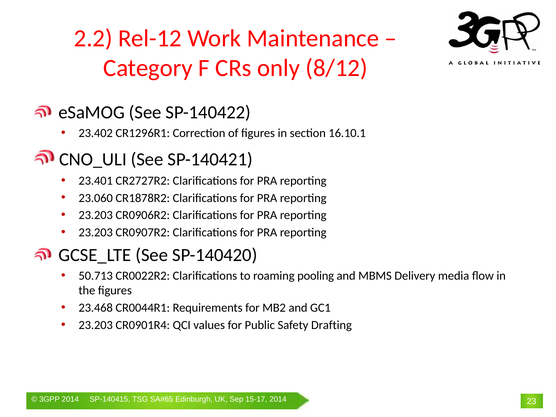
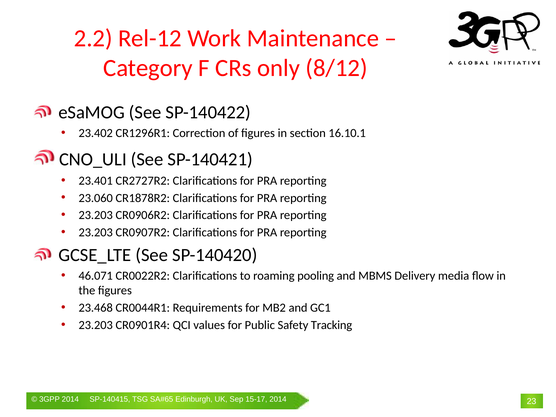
50.713: 50.713 -> 46.071 (96, 276)
Drafting: Drafting -> Tracking (332, 325)
